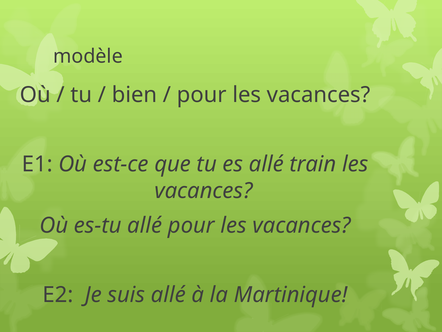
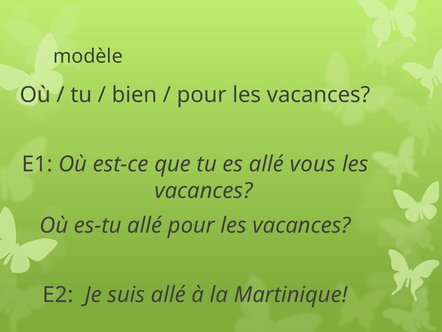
train: train -> vous (313, 164)
